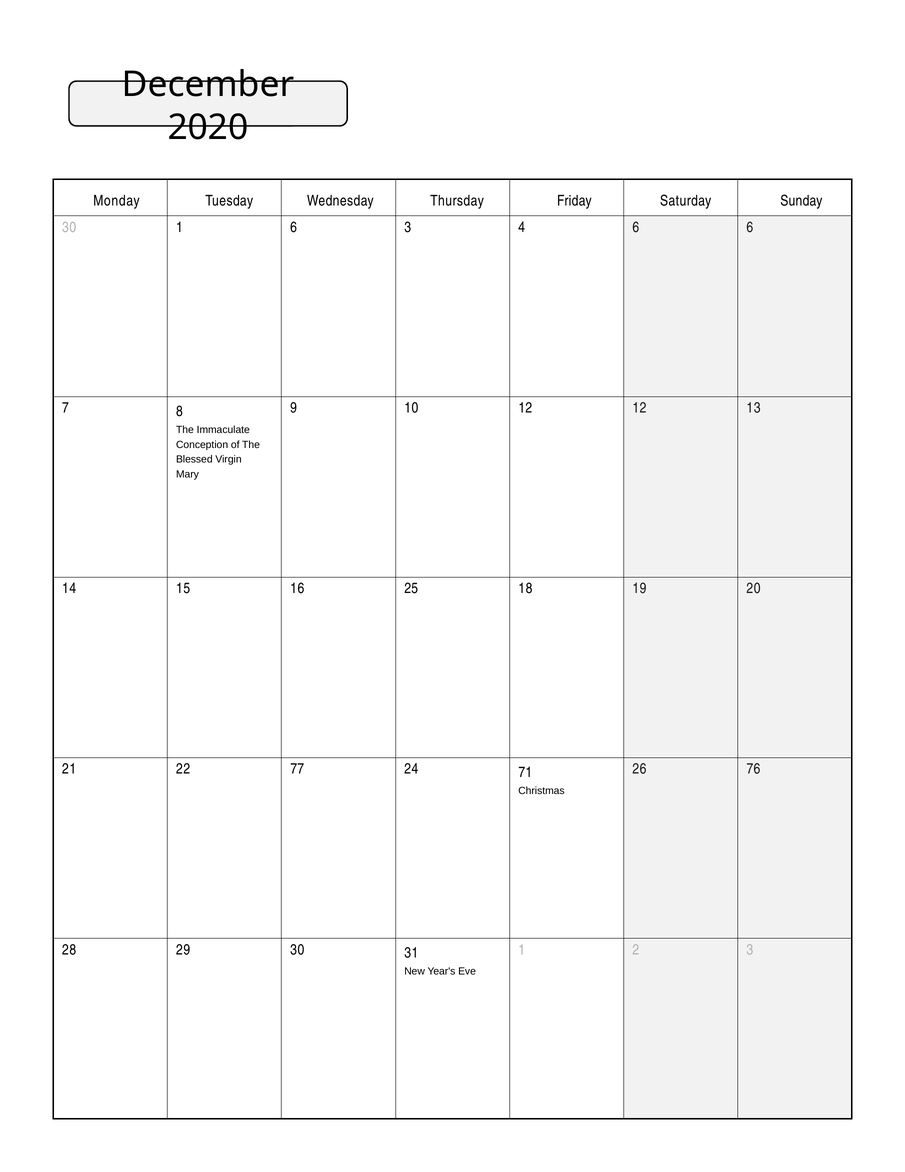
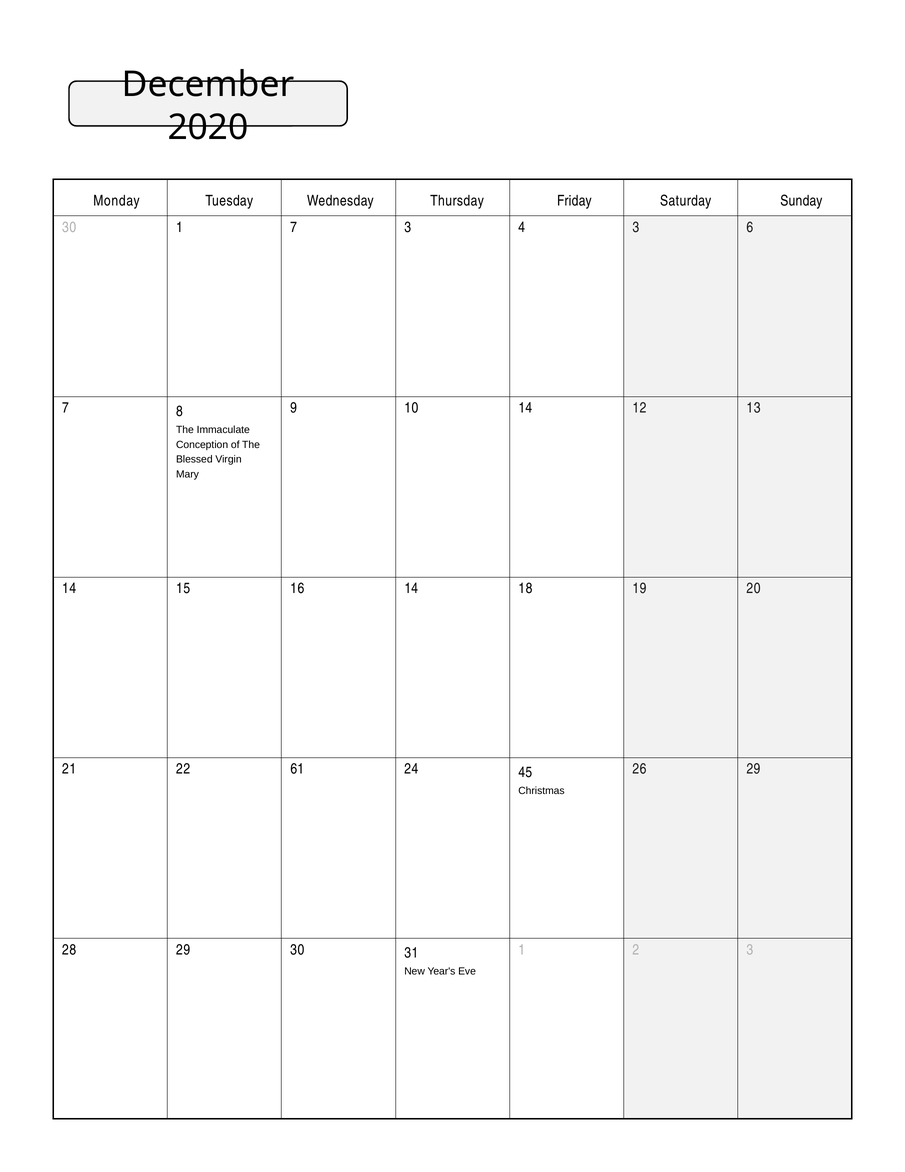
1 6: 6 -> 7 (294, 227)
4 6: 6 -> 3 (636, 227)
10 12: 12 -> 14 (525, 408)
16 25: 25 -> 14 (411, 588)
77: 77 -> 61 (297, 769)
71: 71 -> 45 (525, 772)
26 76: 76 -> 29 (753, 769)
